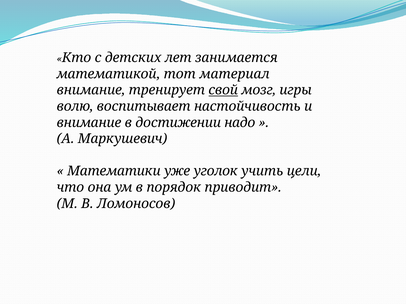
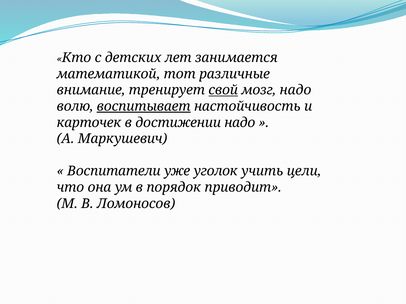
материал: материал -> различные (235, 74)
мозг игры: игры -> надо (296, 90)
воспитывает underline: none -> present (144, 107)
внимание: внимание -> карточек (89, 123)
Математики: Математики -> Воспитатели (114, 171)
